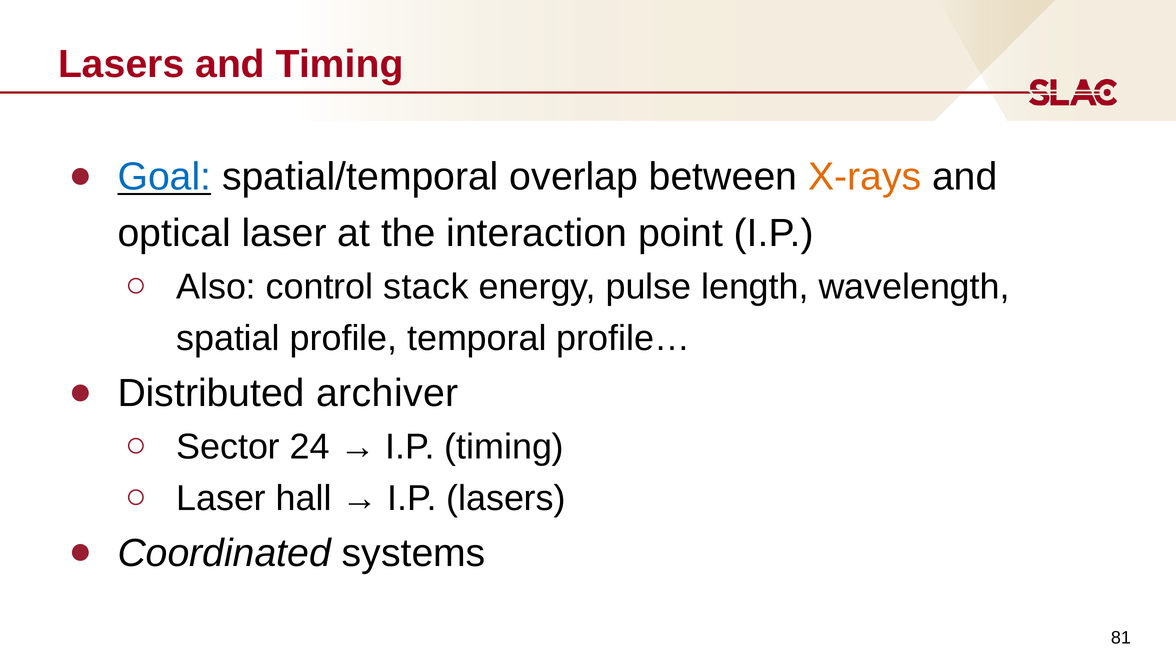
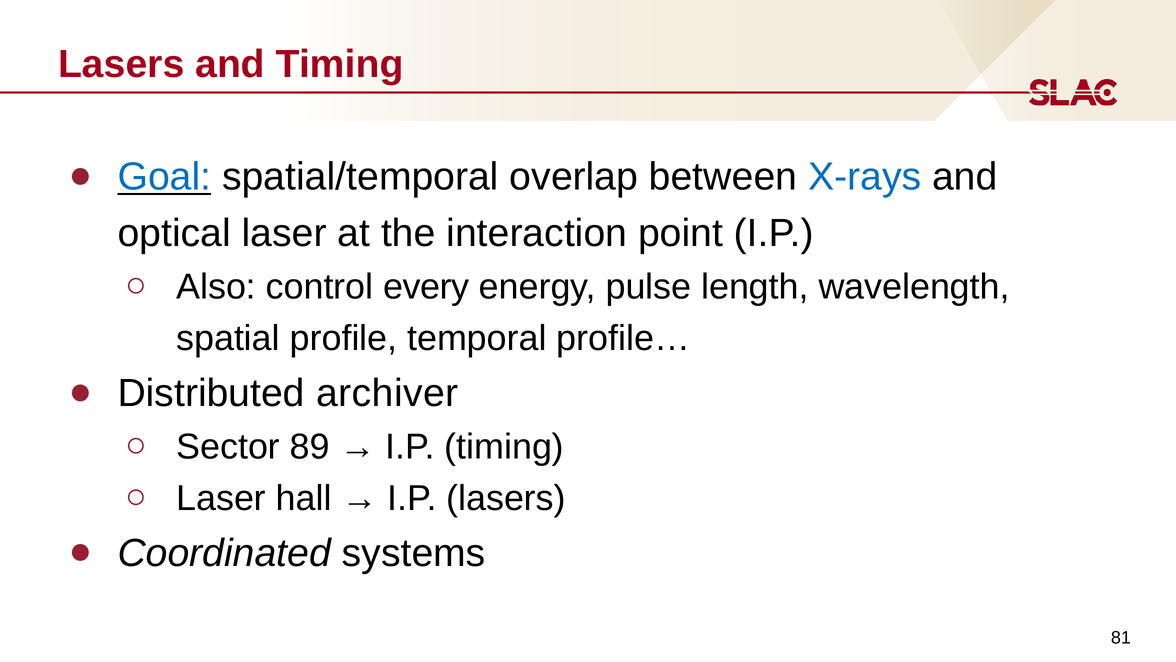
X-rays colour: orange -> blue (865, 177)
stack: stack -> every (426, 287)
24: 24 -> 89 (310, 446)
